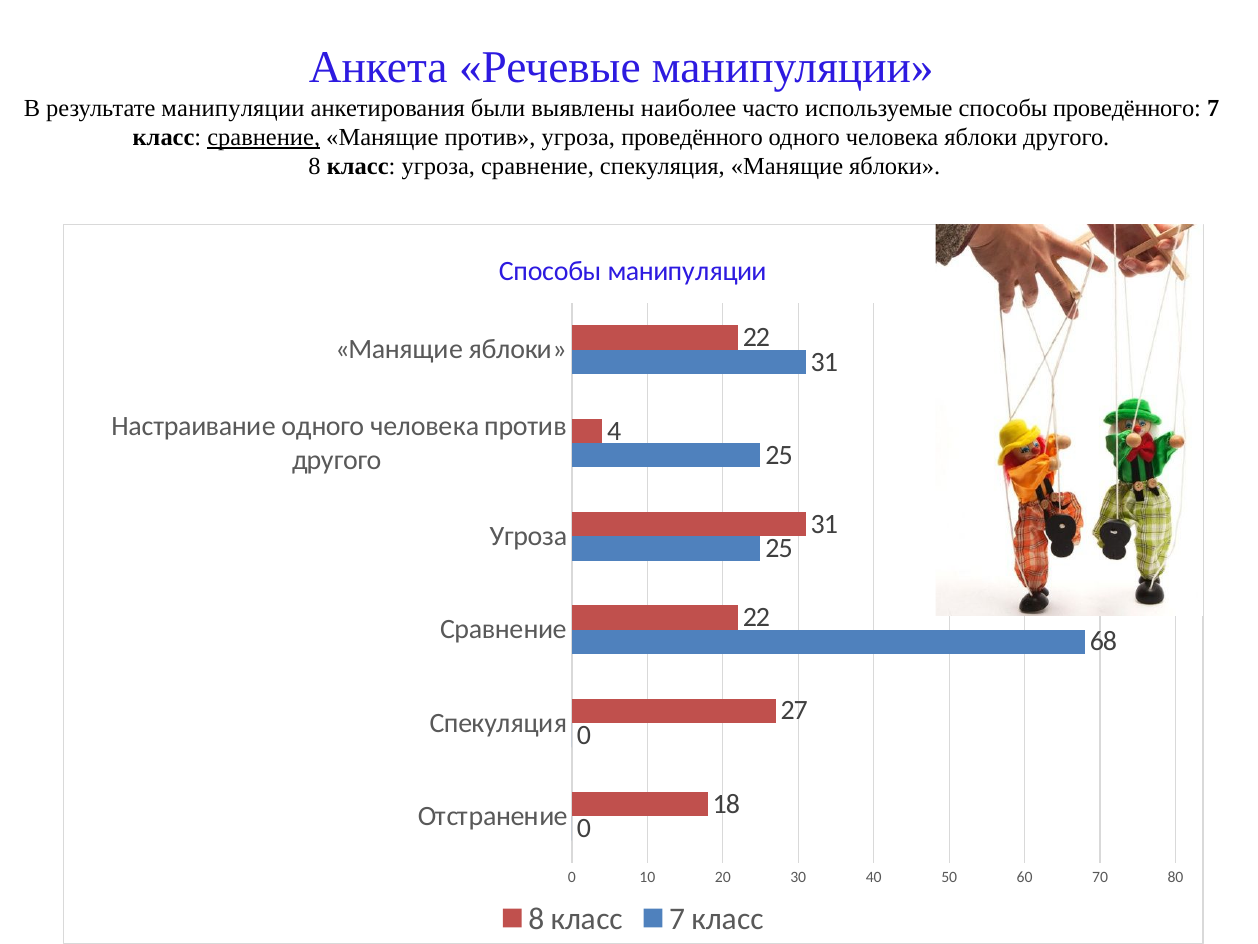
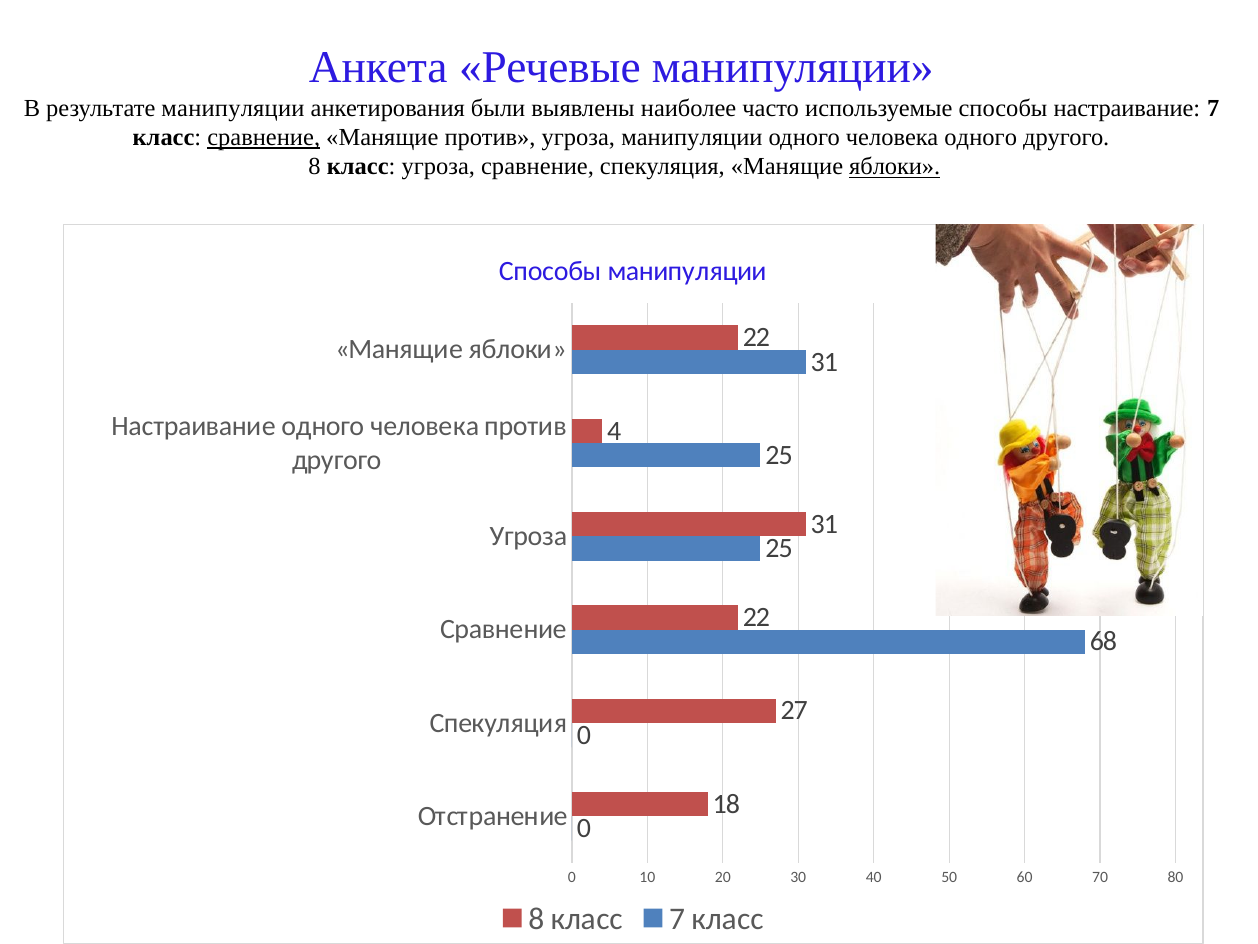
способы проведённого: проведённого -> настраивание (1127, 108)
угроза проведённого: проведённого -> манипуляции (692, 137)
человека яблоки: яблоки -> одного (981, 137)
яблоки underline: none -> present (895, 167)
